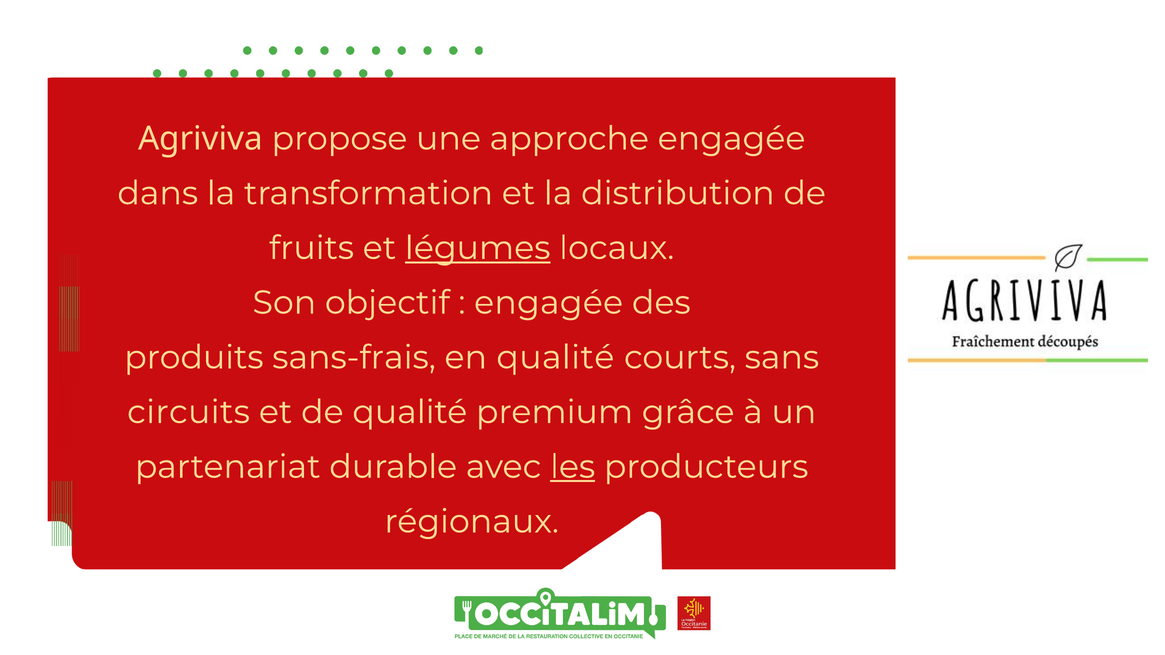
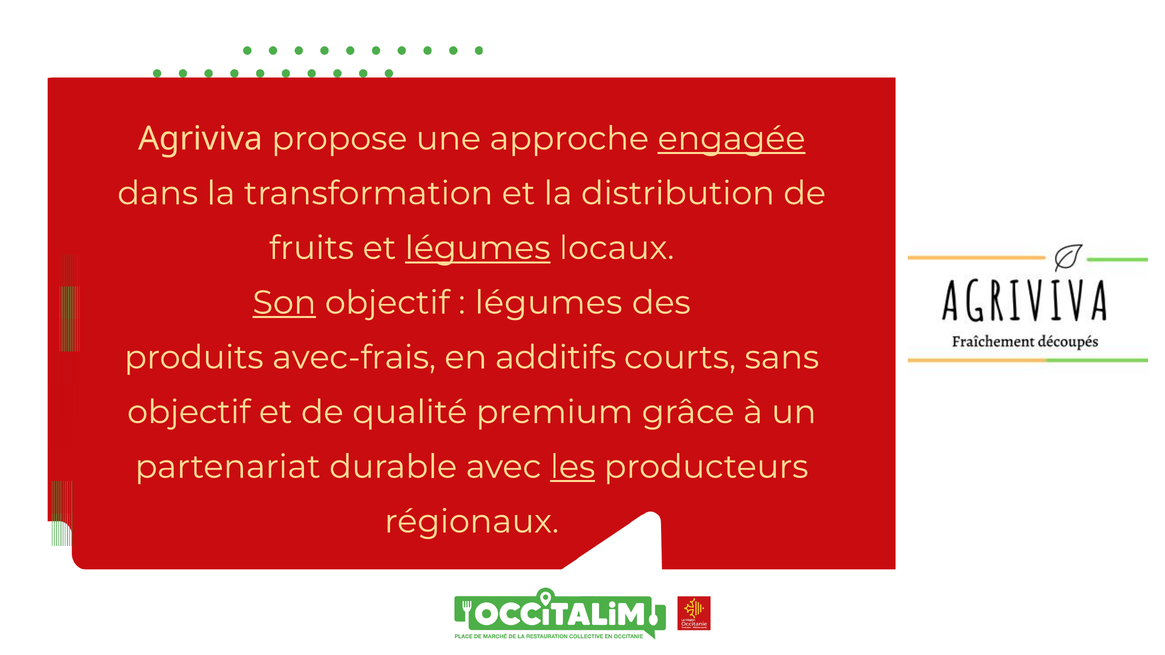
engagée underline: none -> present (732, 139)
Son underline: none -> present (284, 303)
engagée: engagée -> légumes (549, 303)
sans-frais: sans-frais -> avec-frais (354, 358)
en qualité: qualité -> additifs (556, 358)
circuits: circuits -> objectif (189, 412)
